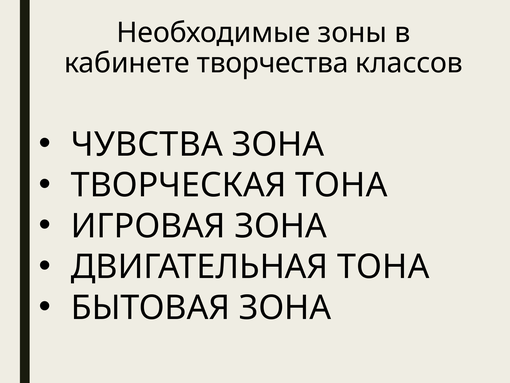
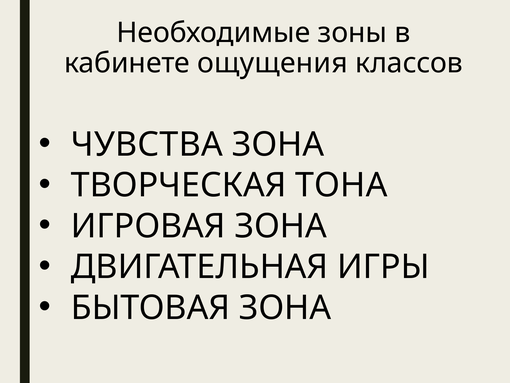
творчества: творчества -> ощущения (272, 63)
ДВИГАТЕЛЬНАЯ ТОНА: ТОНА -> ИГРЫ (383, 267)
